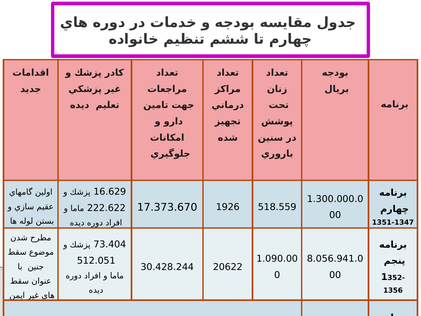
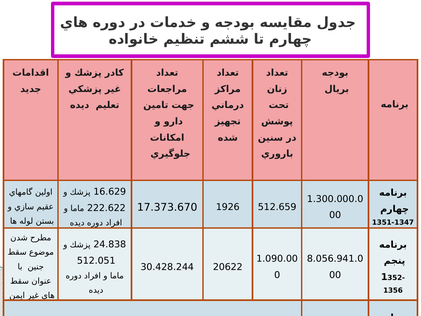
518.559: 518.559 -> 512.659 (277, 207)
73.404: 73.404 -> 24.838 (110, 244)
